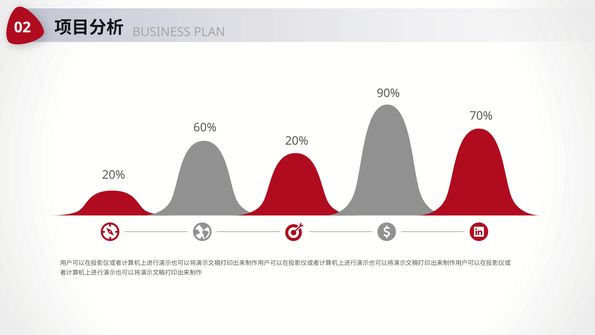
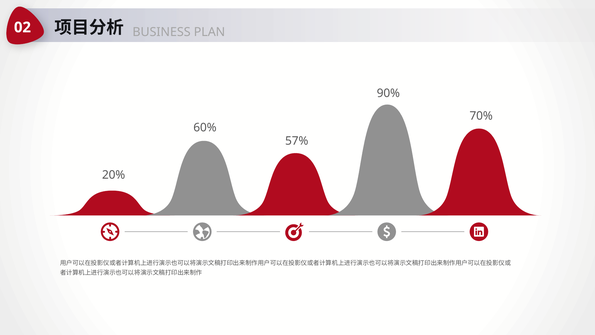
20%: 20% -> 57% (297, 141)
